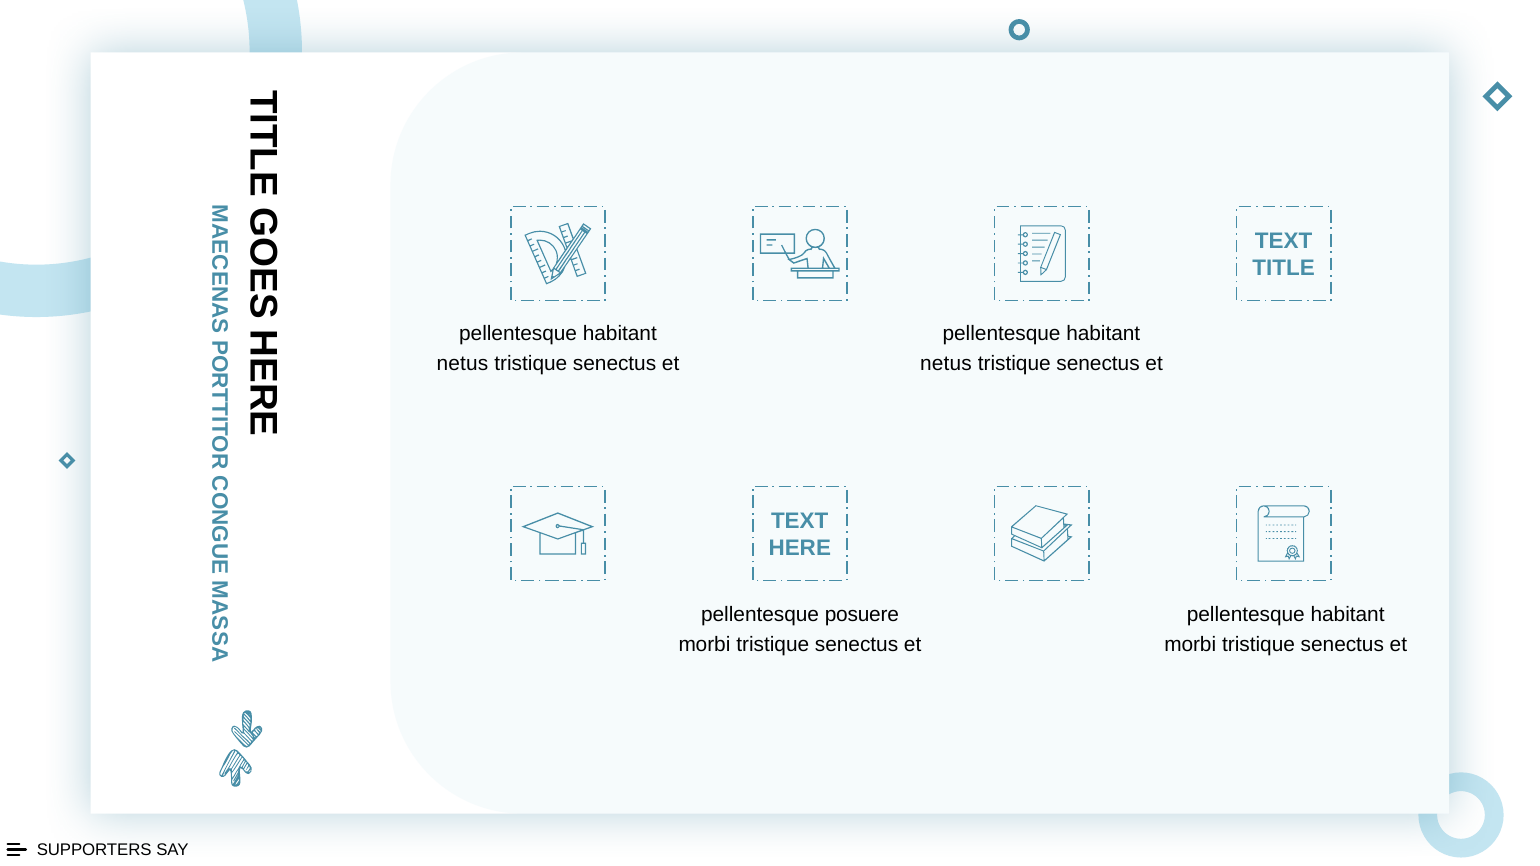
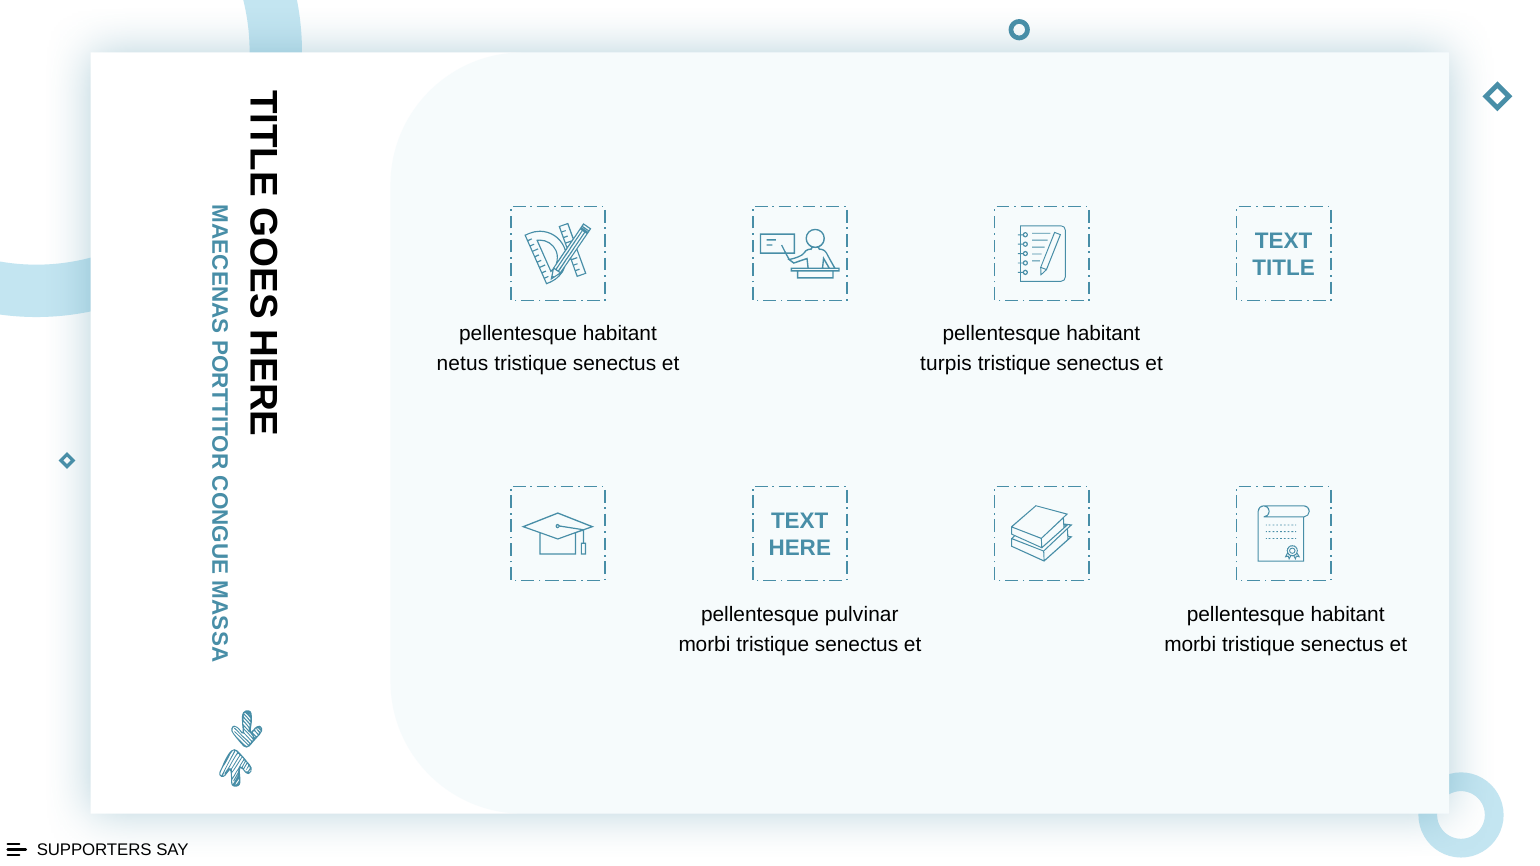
netus: netus -> turpis (946, 364)
posuere: posuere -> pulvinar (862, 615)
